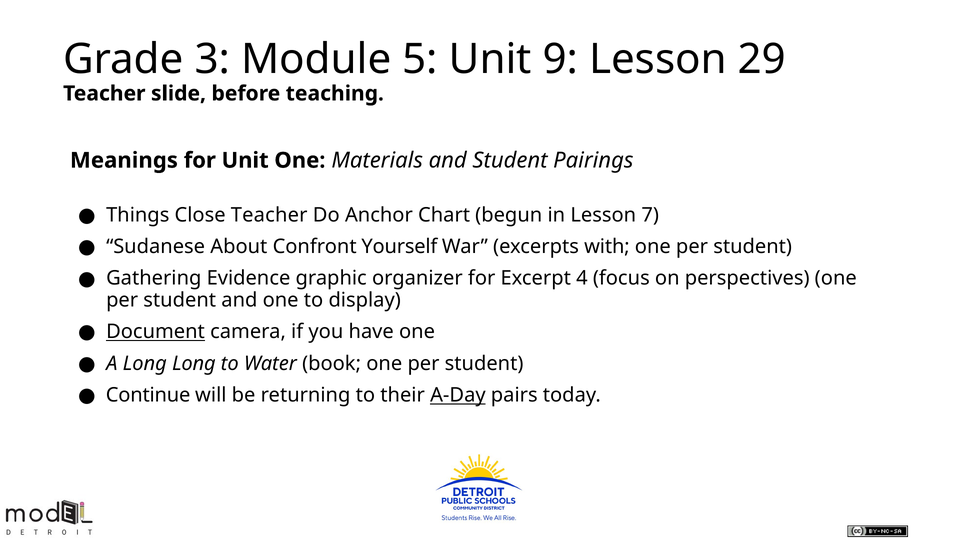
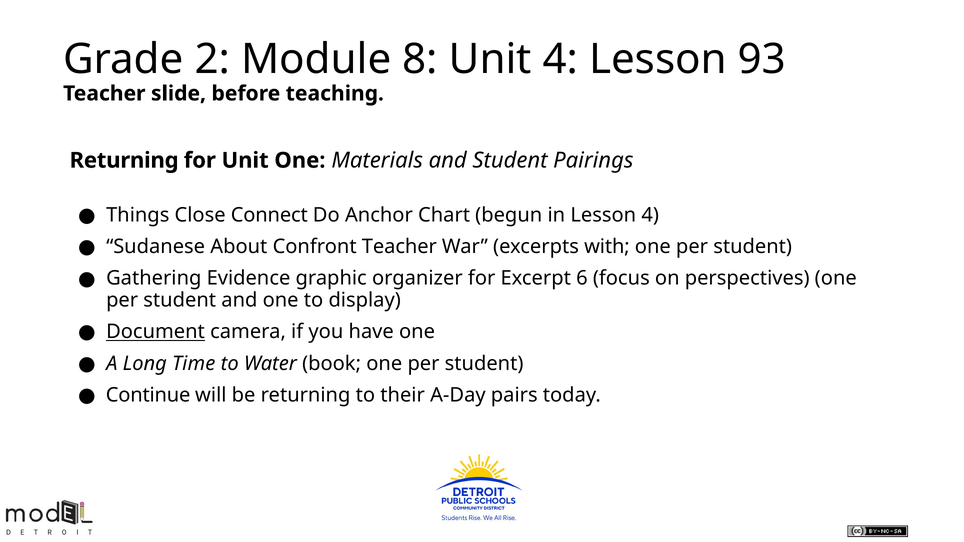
3: 3 -> 2 (212, 59)
5: 5 -> 8 (420, 59)
Unit 9: 9 -> 4 (560, 59)
29: 29 -> 93 (762, 59)
Meanings: Meanings -> Returning (124, 160)
Close Teacher: Teacher -> Connect (269, 215)
Lesson 7: 7 -> 4 (650, 215)
Confront Yourself: Yourself -> Teacher (399, 247)
4: 4 -> 6 (582, 278)
Long Long: Long -> Time (194, 364)
A-Day underline: present -> none (458, 395)
